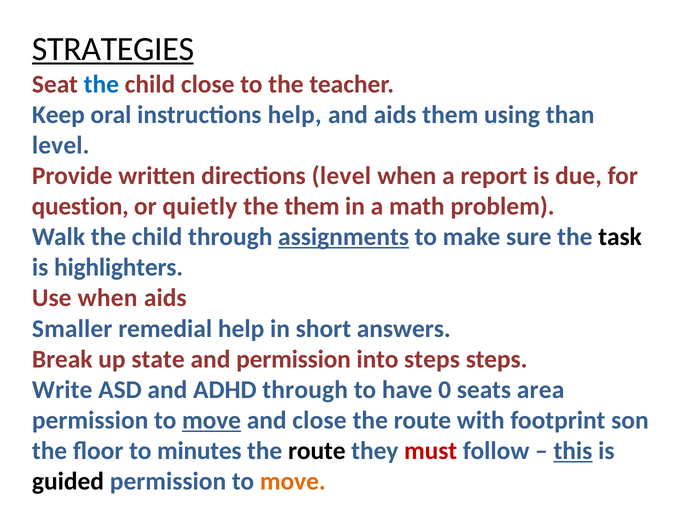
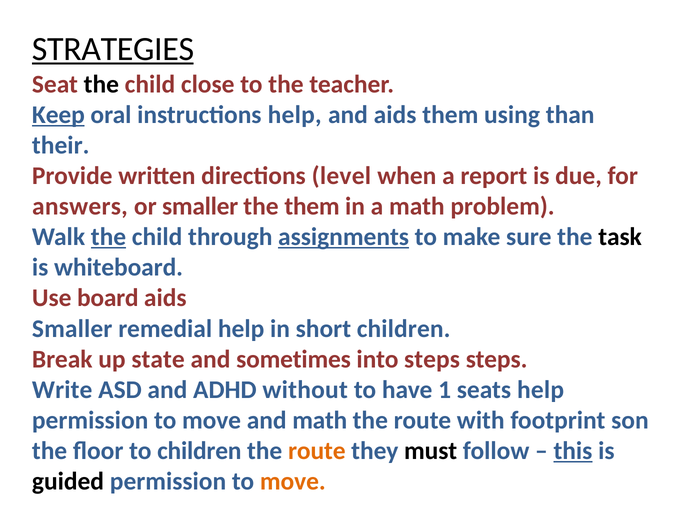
the colour: blue -> black (101, 84)
Keep underline: none -> present (58, 115)
level: level -> their (61, 145)
question: question -> answers (80, 206)
or quietly: quietly -> smaller (200, 206)
the underline: none -> present (108, 237)
highlighters: highlighters -> whiteboard (119, 268)
Use when: when -> board (108, 298)
short answers: answers -> children (404, 329)
and permission: permission -> sometimes (294, 359)
ADHD through: through -> without (305, 390)
0: 0 -> 1 (445, 390)
seats area: area -> help (541, 390)
move underline: present -> none (212, 421)
and close: close -> math (320, 421)
to minutes: minutes -> children (199, 451)
route colour: black -> orange (317, 451)
must colour: red -> black (431, 451)
